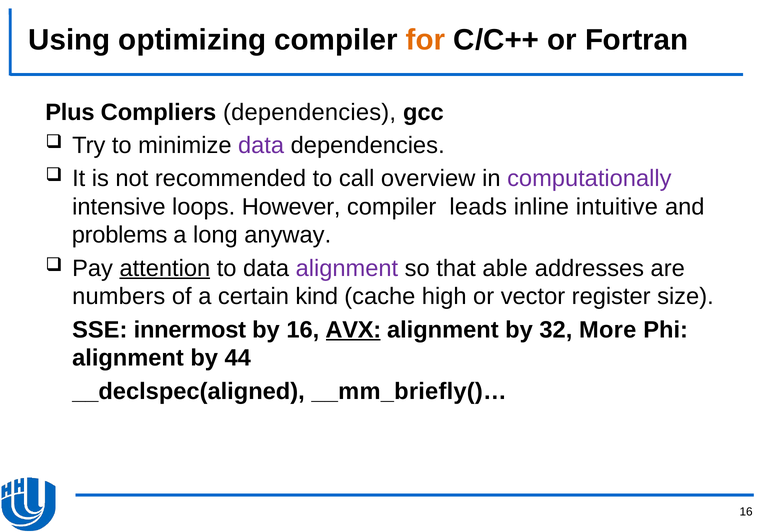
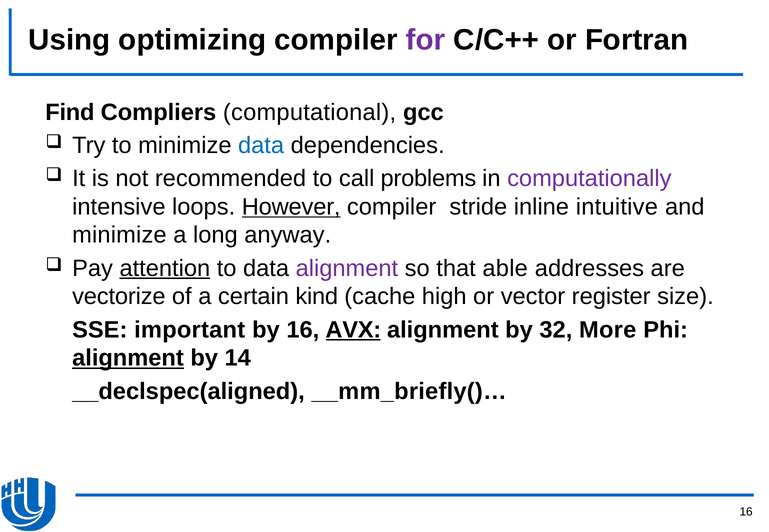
for colour: orange -> purple (426, 40)
Plus: Plus -> Find (70, 112)
Compliers dependencies: dependencies -> computational (310, 112)
data colour: purple -> blue (261, 145)
overview: overview -> problems (428, 179)
However underline: none -> present (291, 207)
leads: leads -> stride (478, 207)
problems: problems -> minimize (119, 235)
numbers: numbers -> vectorize (119, 297)
innermost: innermost -> important (190, 330)
alignment underline: none -> present (128, 358)
44: 44 -> 14 (238, 358)
